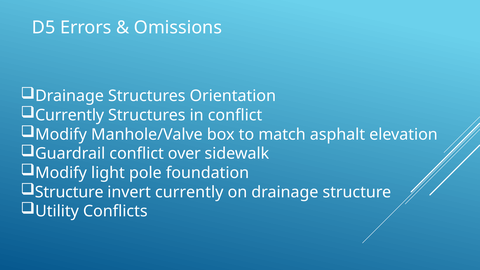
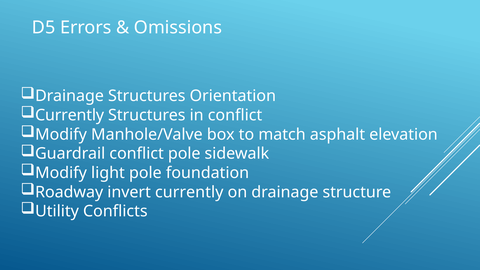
conflict over: over -> pole (184, 154)
Structure: Structure -> Roadway (69, 192)
